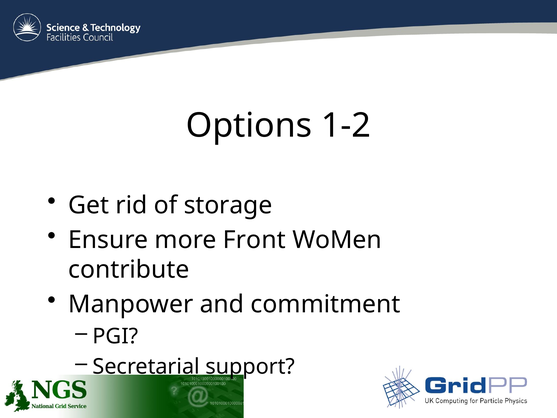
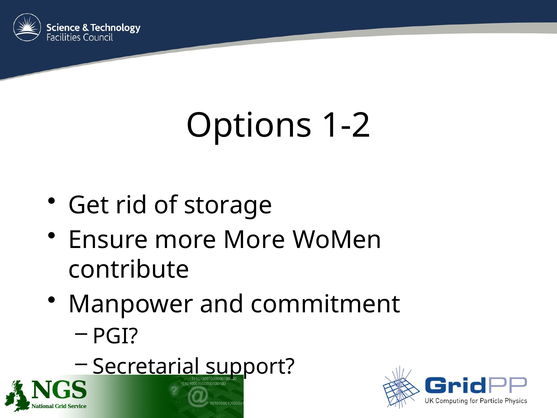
more Front: Front -> More (254, 240)
